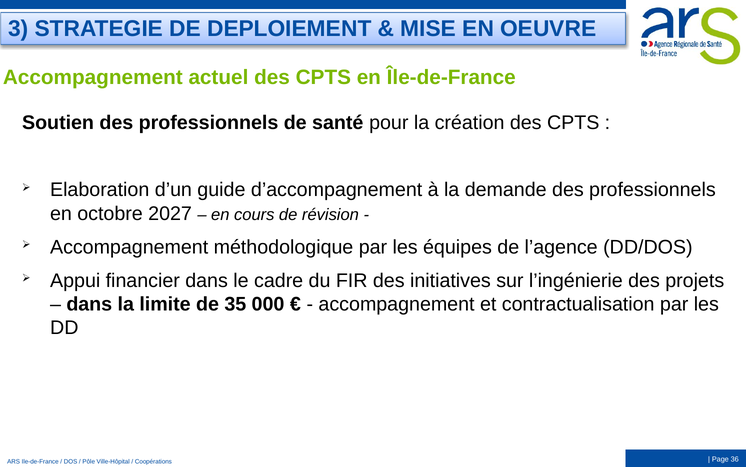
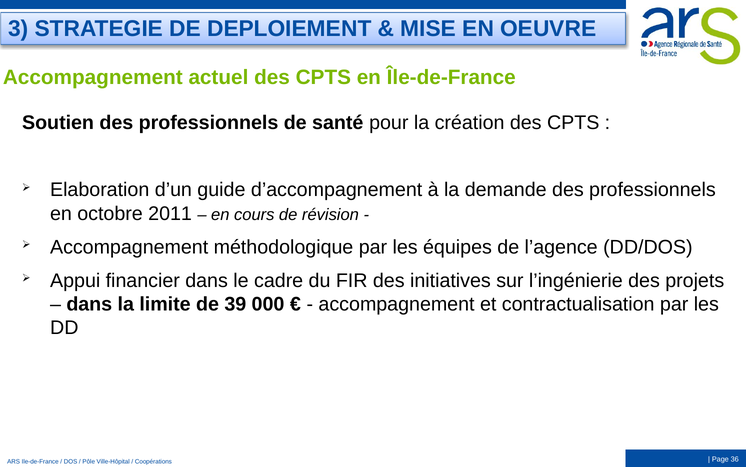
2027: 2027 -> 2011 (170, 213)
35: 35 -> 39 (235, 304)
